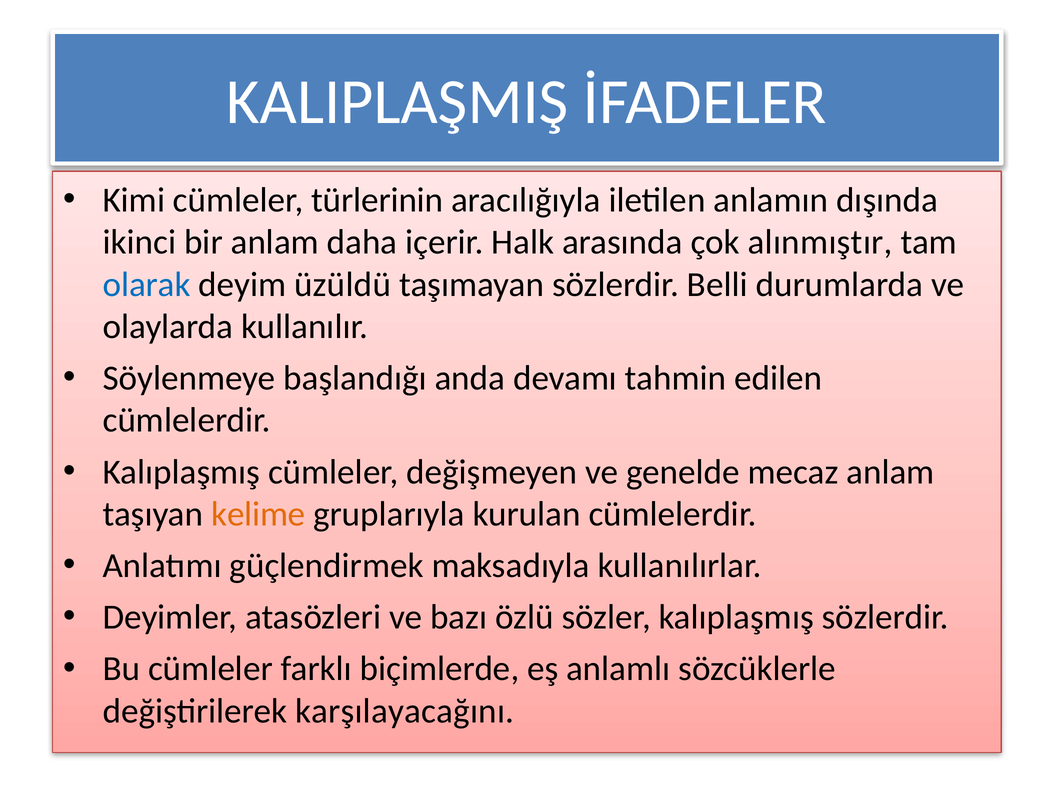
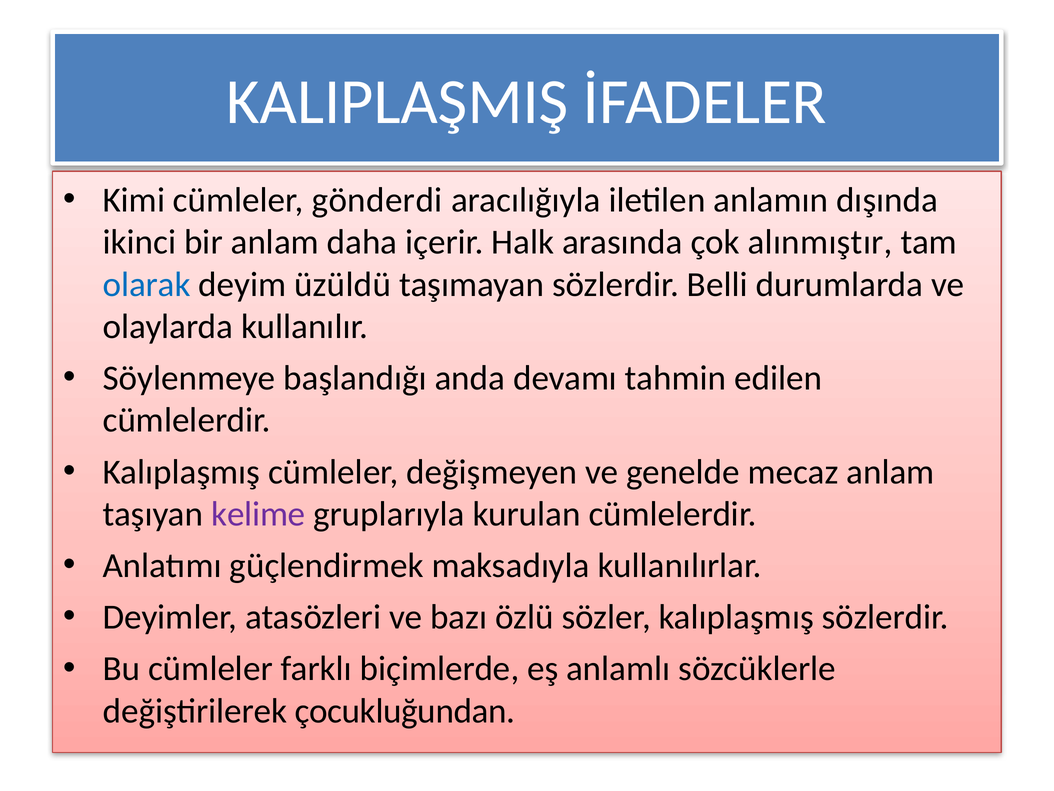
türlerinin: türlerinin -> gönderdi (377, 200)
kelime colour: orange -> purple (258, 514)
karşılayacağını: karşılayacağını -> çocukluğundan (405, 711)
